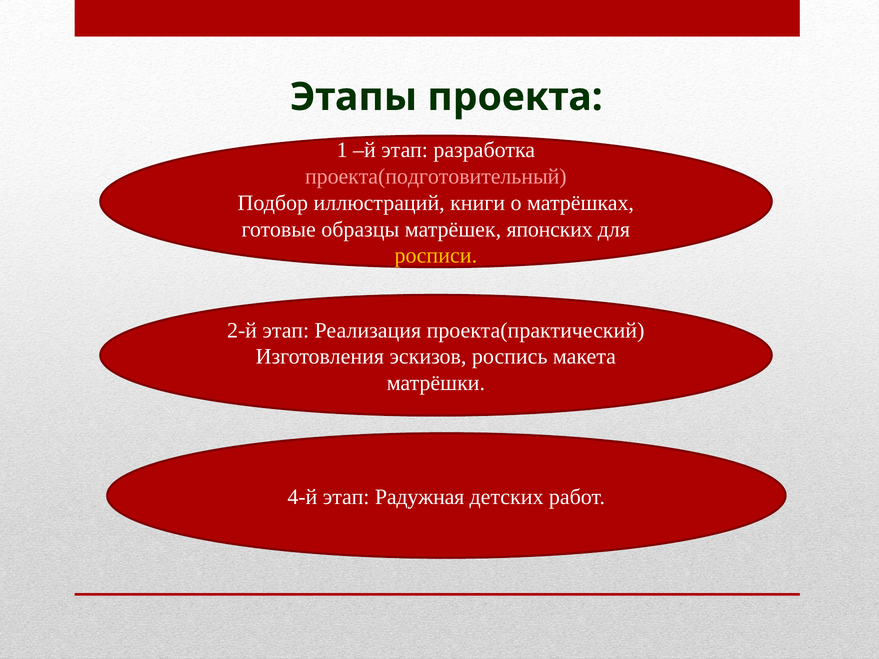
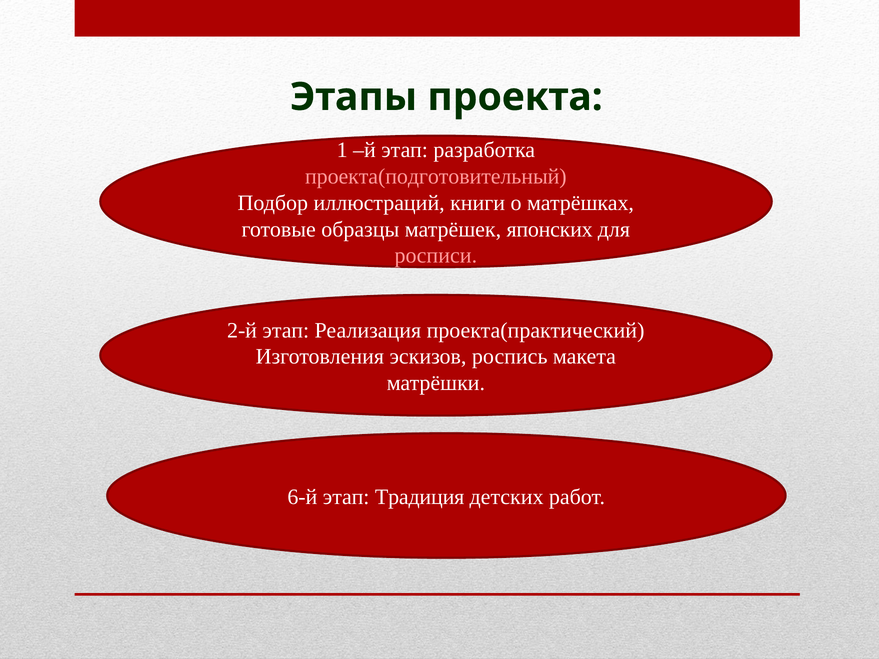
росписи colour: yellow -> pink (436, 256)
4-й: 4-й -> 6-й (302, 497)
Радужная: Радужная -> Традиция (420, 497)
